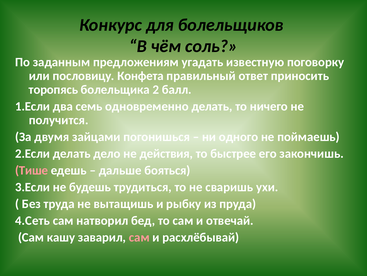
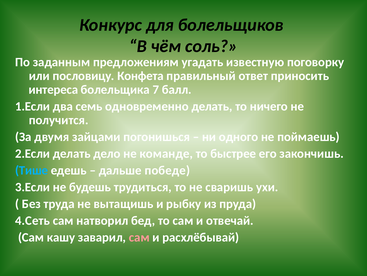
торопясь: торопясь -> интереса (53, 89)
2: 2 -> 7 (156, 89)
действия: действия -> команде (166, 153)
Тише colour: pink -> light blue (32, 170)
бояться: бояться -> победе (167, 170)
